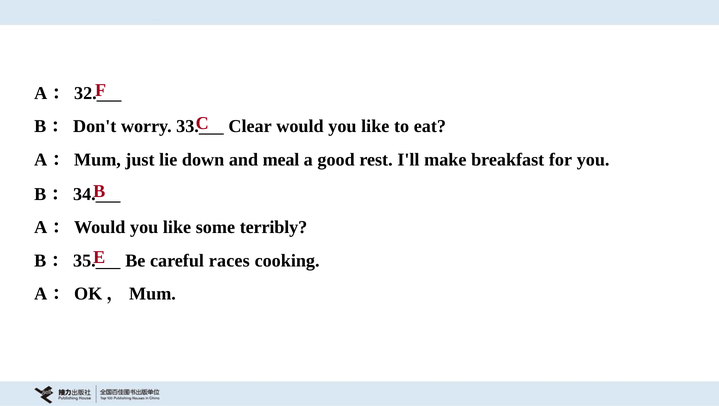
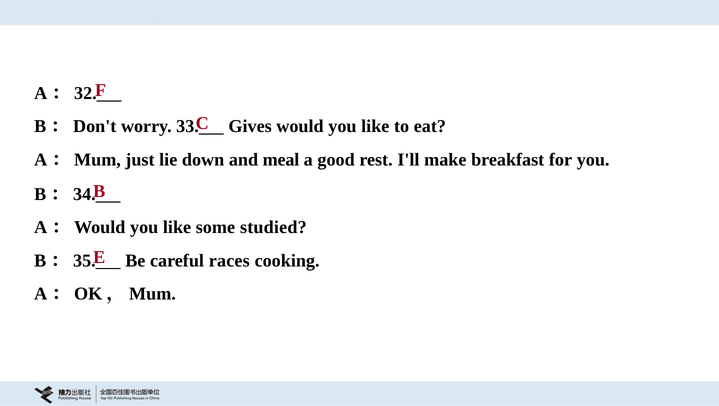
Clear: Clear -> Gives (250, 127)
terribly: terribly -> studied (273, 228)
